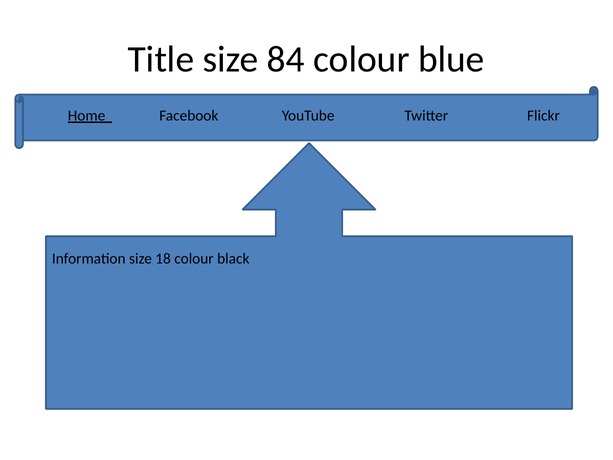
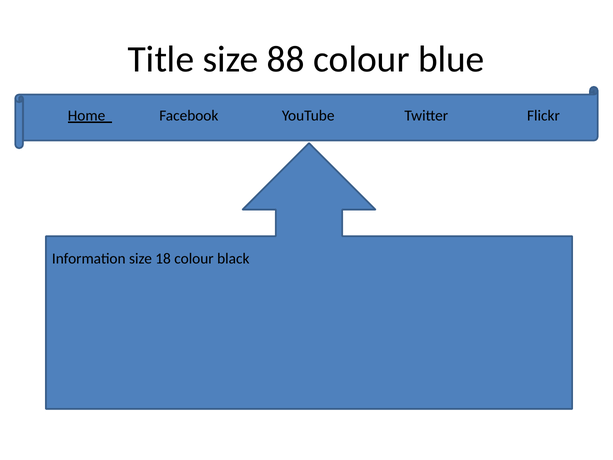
84: 84 -> 88 (286, 59)
